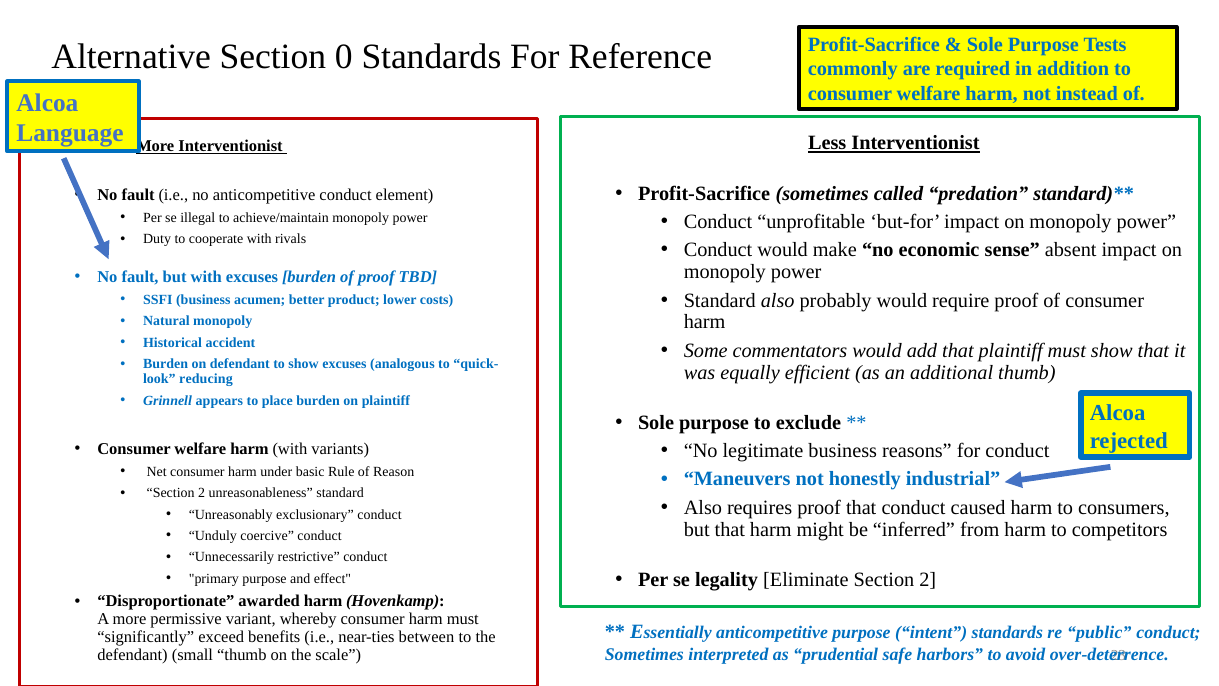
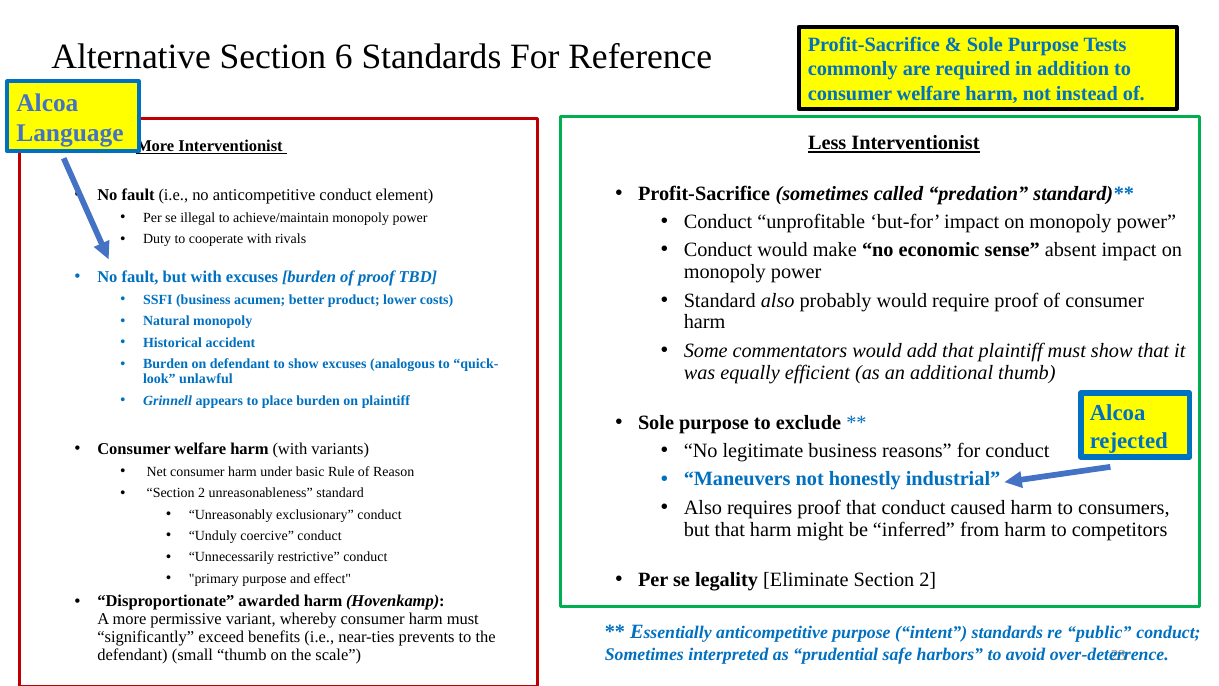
0: 0 -> 6 (344, 56)
reducing: reducing -> unlawful (206, 379)
between: between -> prevents (427, 637)
